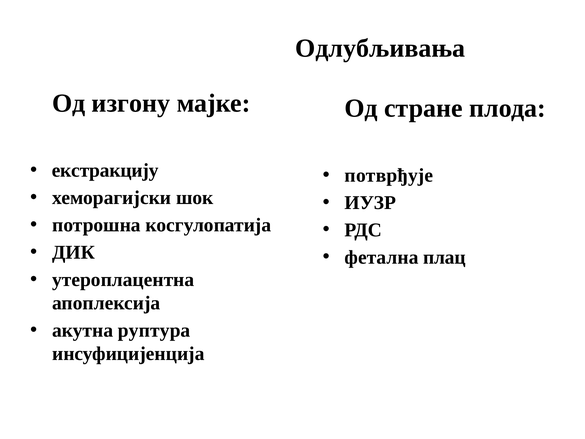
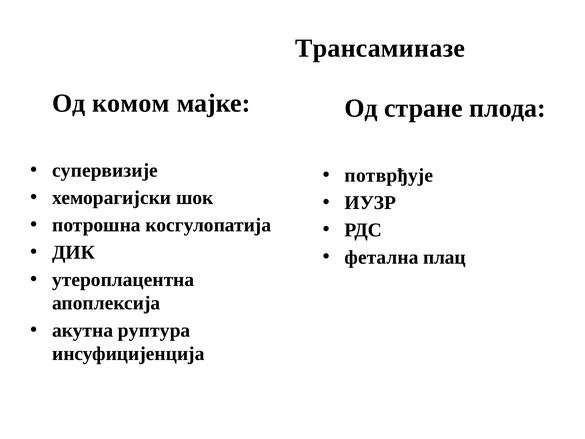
Одлубљивања: Одлубљивања -> Трансаминазе (380, 48)
изгону: изгону -> комом (131, 103)
екстракцију: екстракцију -> супервизије (105, 170)
